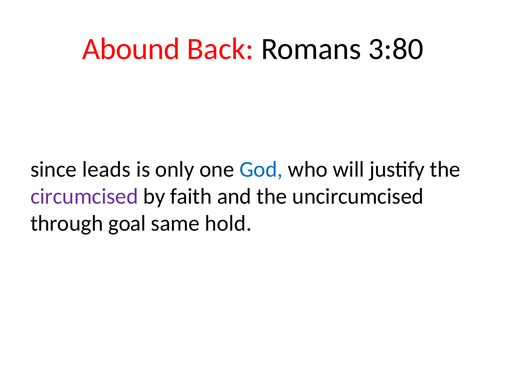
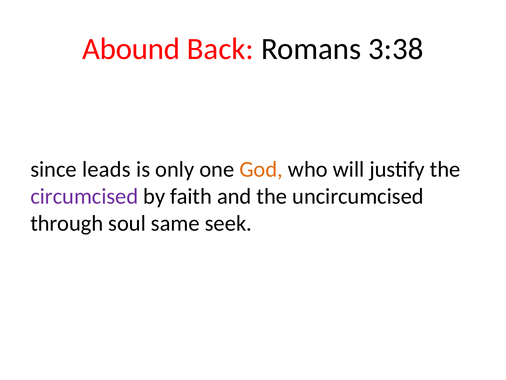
3:80: 3:80 -> 3:38 (396, 49)
God colour: blue -> orange (261, 169)
goal: goal -> soul (127, 223)
hold: hold -> seek (228, 223)
